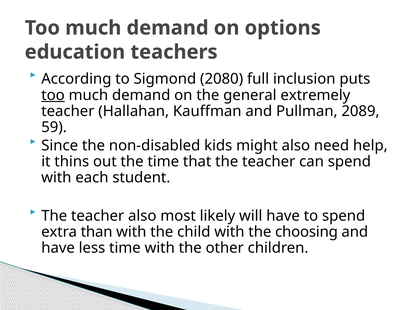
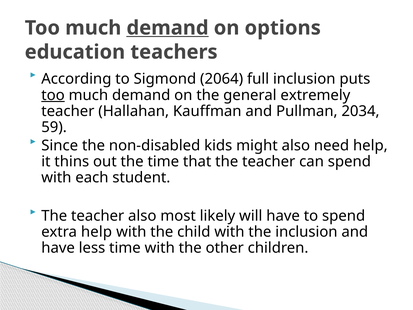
demand underline: none -> present (168, 28)
2080: 2080 -> 2064 (222, 79)
2089: 2089 -> 2034 (360, 111)
extra than: than -> help (96, 232)
the choosing: choosing -> inclusion (306, 232)
